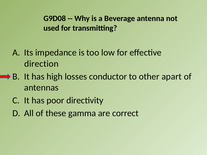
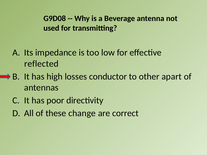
direction: direction -> reflected (41, 64)
gamma: gamma -> change (82, 113)
